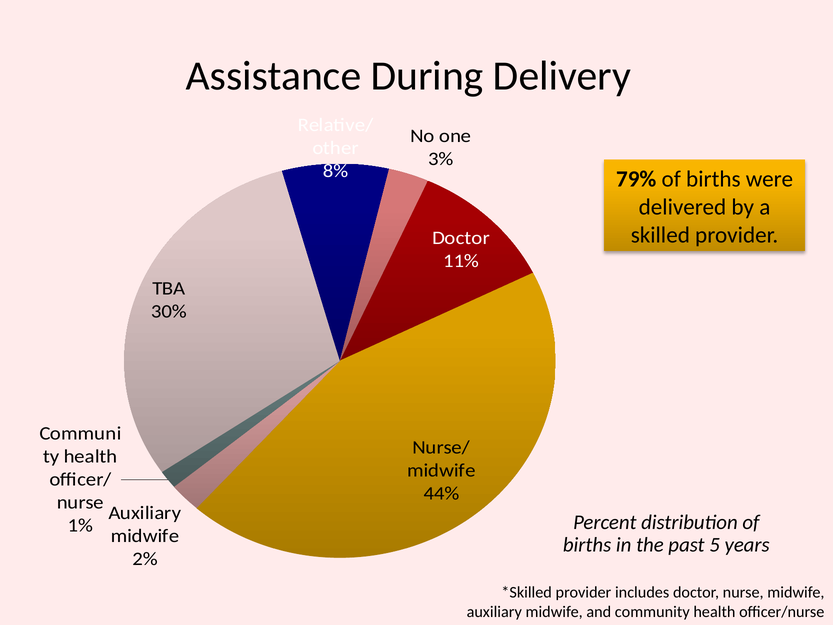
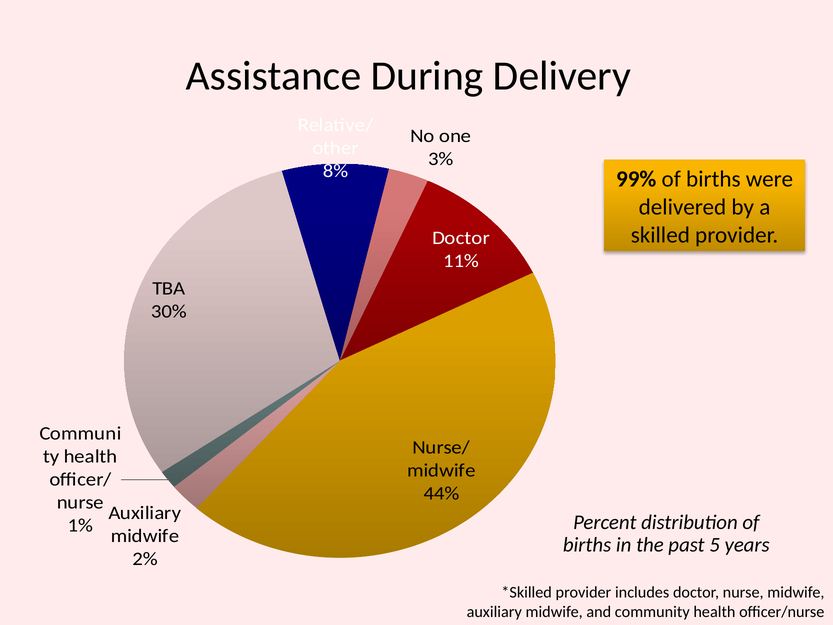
79%: 79% -> 99% (636, 179)
